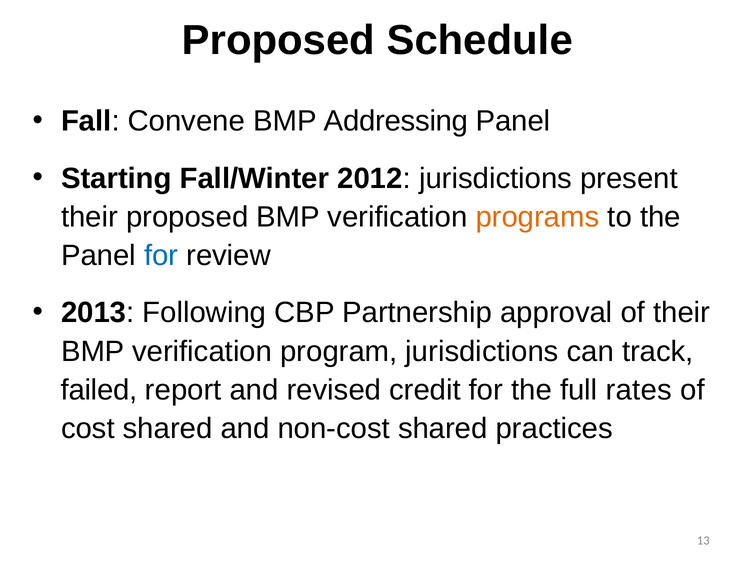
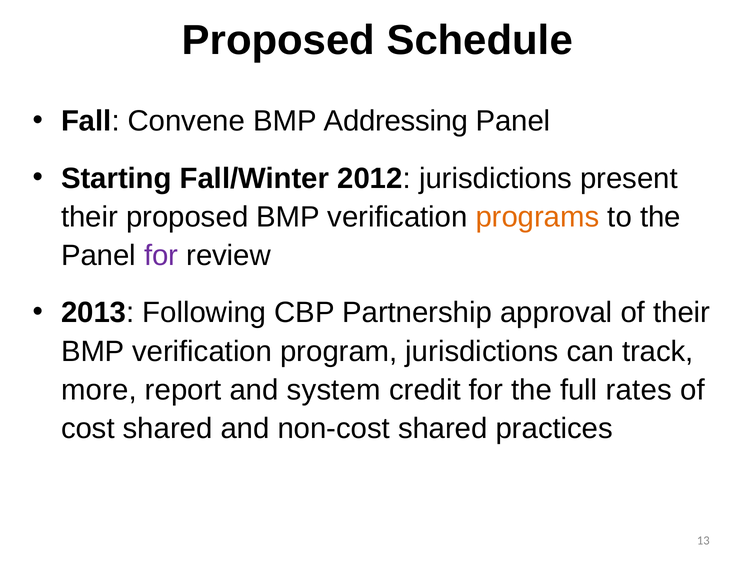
for colour: blue -> purple (161, 256)
failed: failed -> more (99, 390)
revised: revised -> system (334, 390)
